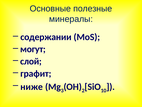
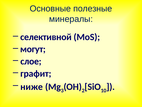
содержании: содержании -> селективной (46, 37)
слой: слой -> слое (31, 61)
